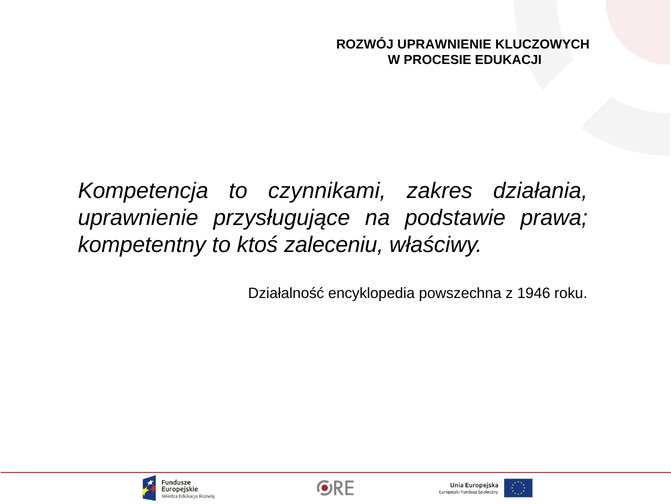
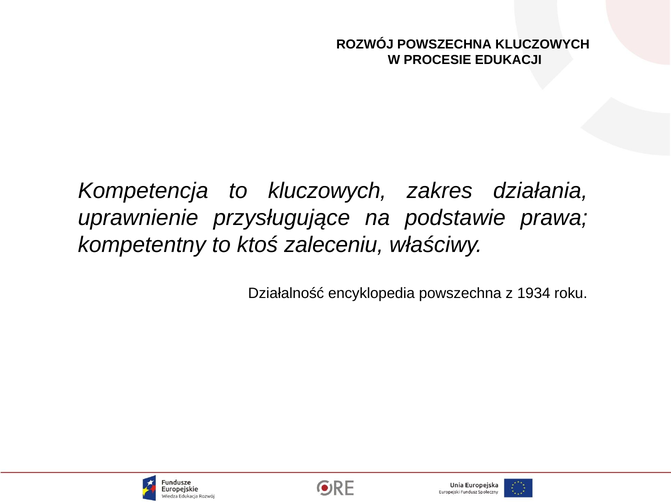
ROZWÓJ UPRAWNIENIE: UPRAWNIENIE -> POWSZECHNA (444, 44)
to czynnikami: czynnikami -> kluczowych (327, 191)
1946: 1946 -> 1934 (534, 293)
